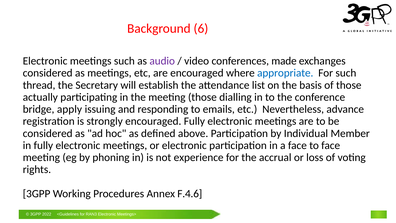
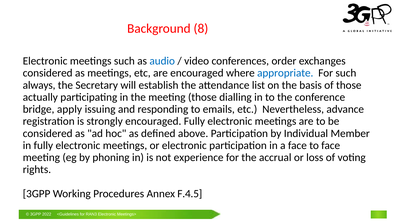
6: 6 -> 8 (201, 28)
audio colour: purple -> blue (162, 61)
made: made -> order (284, 61)
thread: thread -> always (39, 85)
F.4.6: F.4.6 -> F.4.5 (190, 193)
